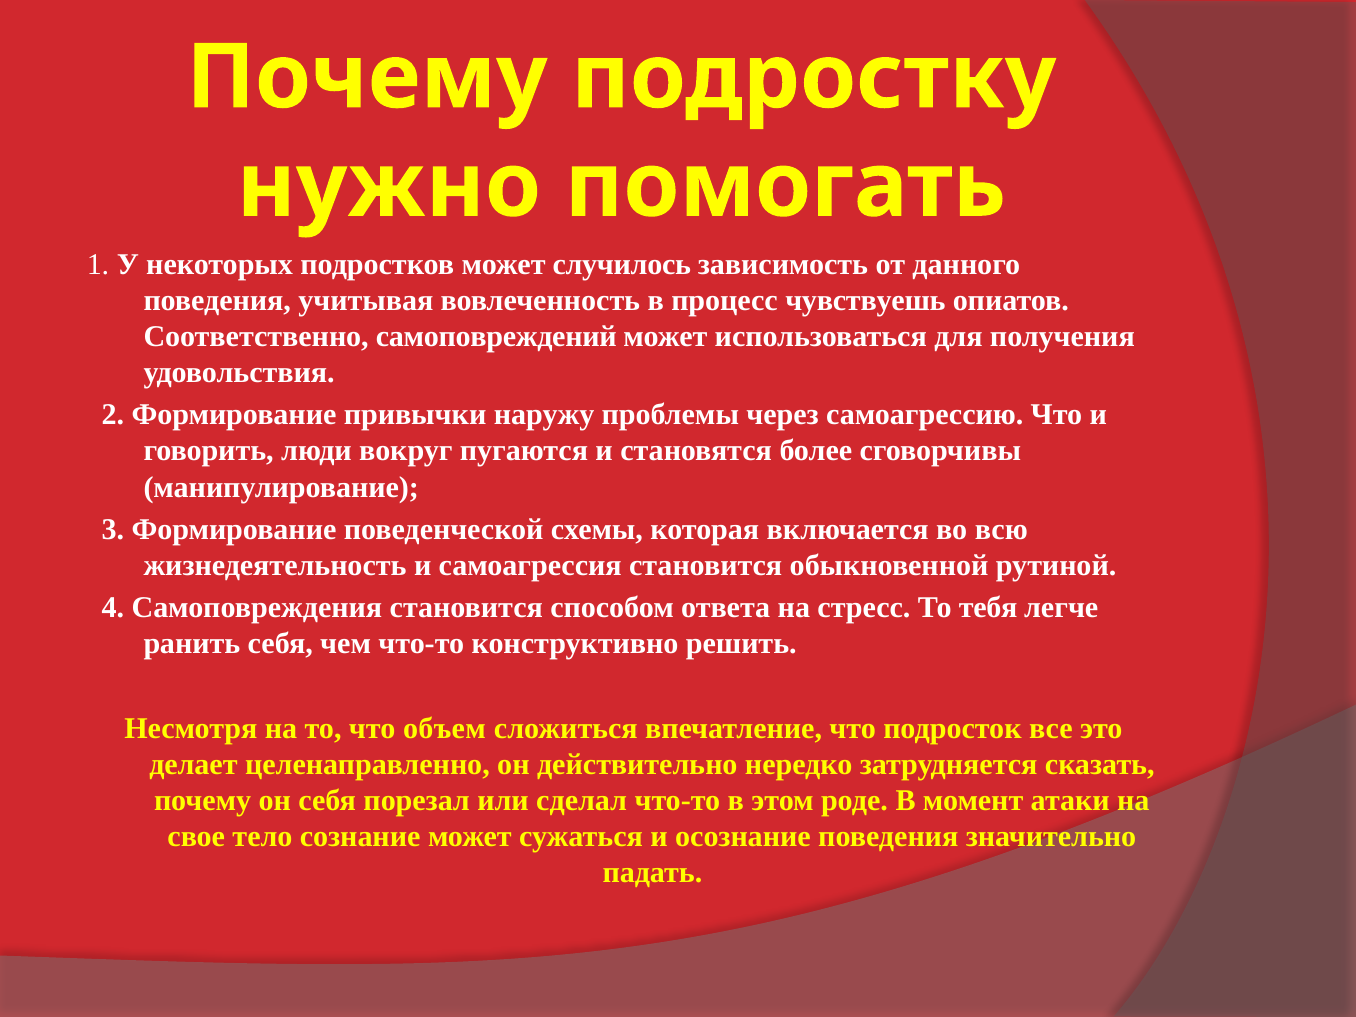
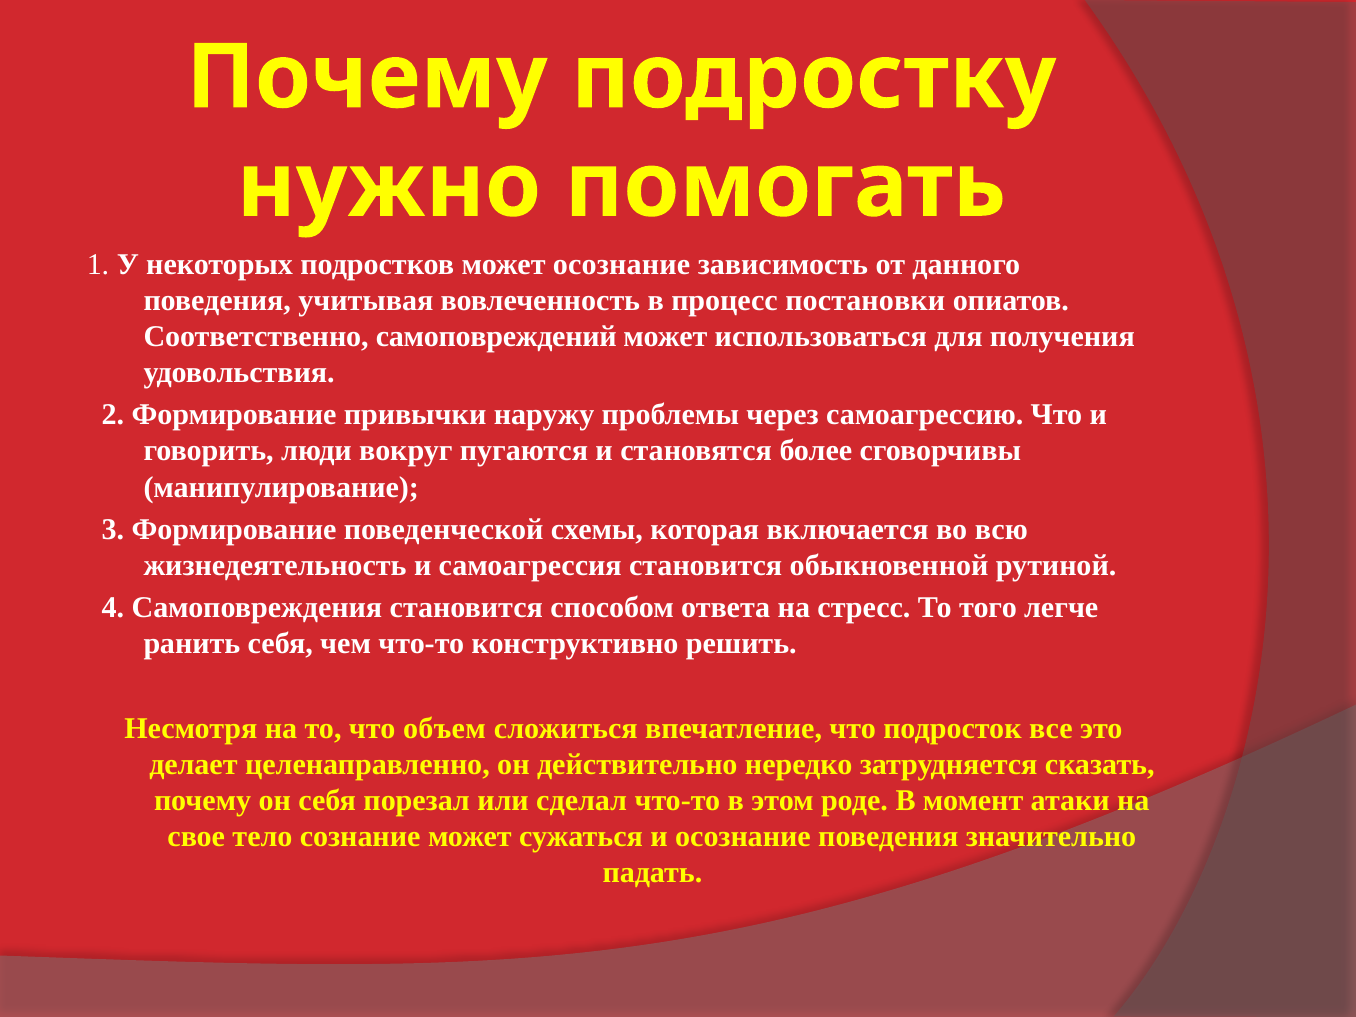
случилось: случилось -> осознание (622, 264)
чувствуешь: чувствуешь -> постановки (865, 300)
тебя: тебя -> того (988, 608)
